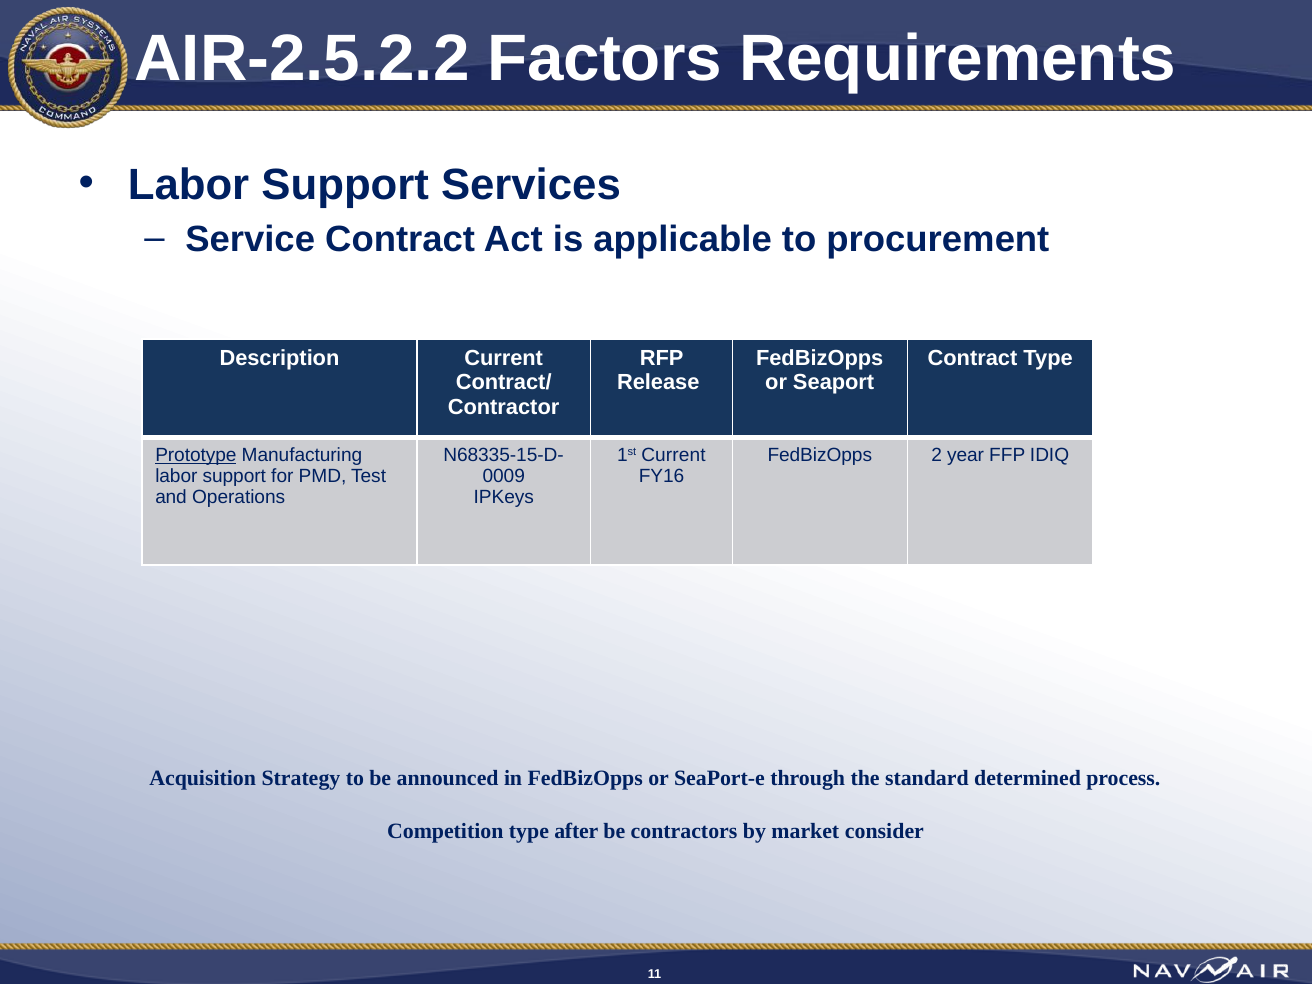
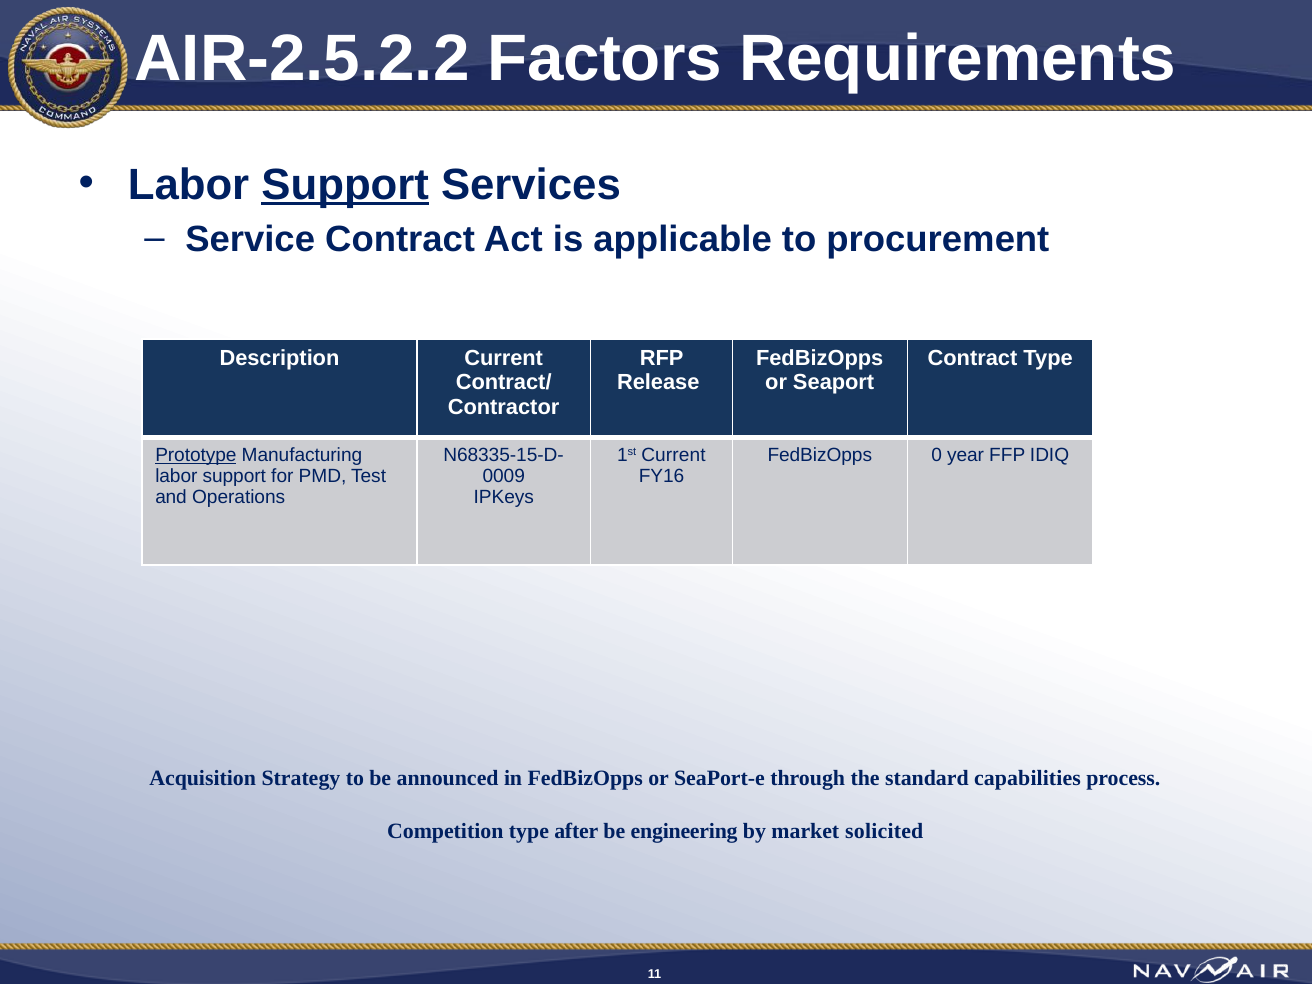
Support underline: none -> present (345, 185)
2: 2 -> 0 (937, 455)
determined: determined -> capabilities (1027, 779)
contractors: contractors -> engineering (684, 831)
consider: consider -> solicited (884, 831)
